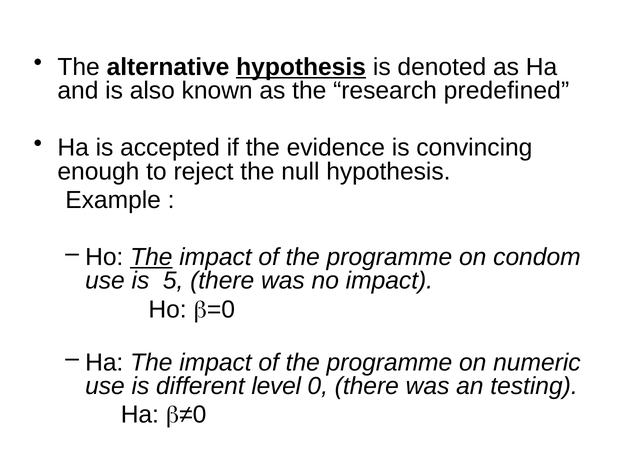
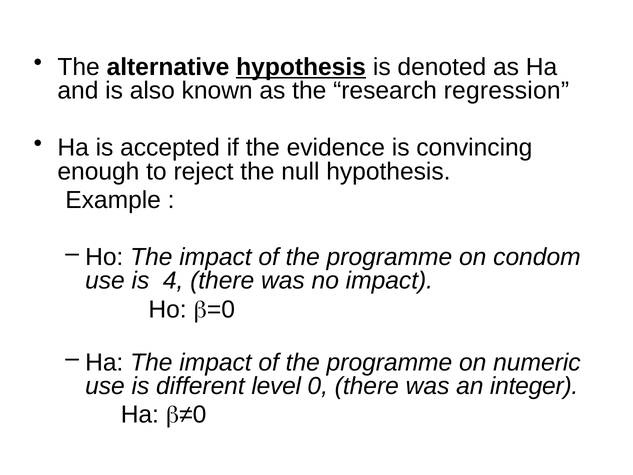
predefined: predefined -> regression (506, 91)
The underline: present -> none (151, 257)
5: 5 -> 4 (173, 281)
testing: testing -> integer (534, 386)
